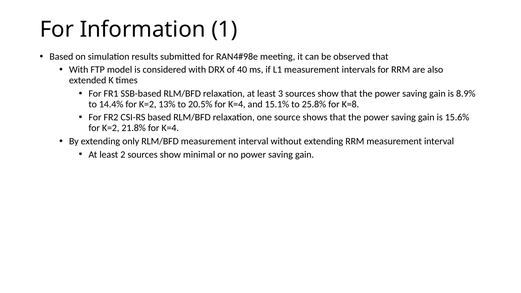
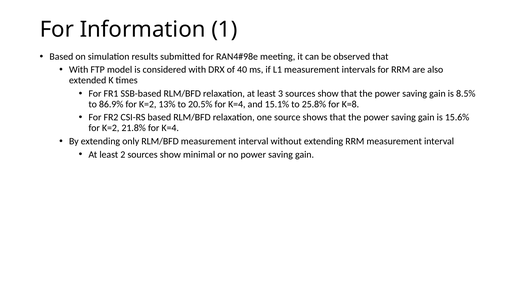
8.9%: 8.9% -> 8.5% (466, 94)
14.4%: 14.4% -> 86.9% (111, 104)
